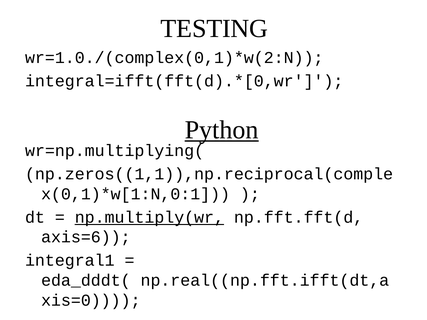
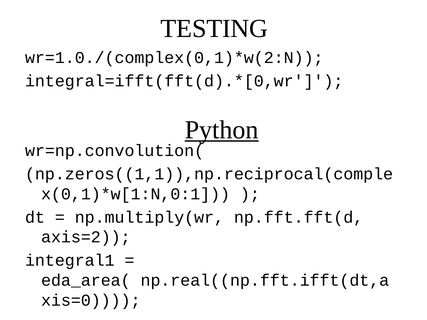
wr=np.multiplying(: wr=np.multiplying( -> wr=np.convolution( (115, 151)
np.multiply(wr underline: present -> none (149, 217)
axis=6: axis=6 -> axis=2 (86, 237)
eda_dddt(: eda_dddt( -> eda_area( (86, 281)
